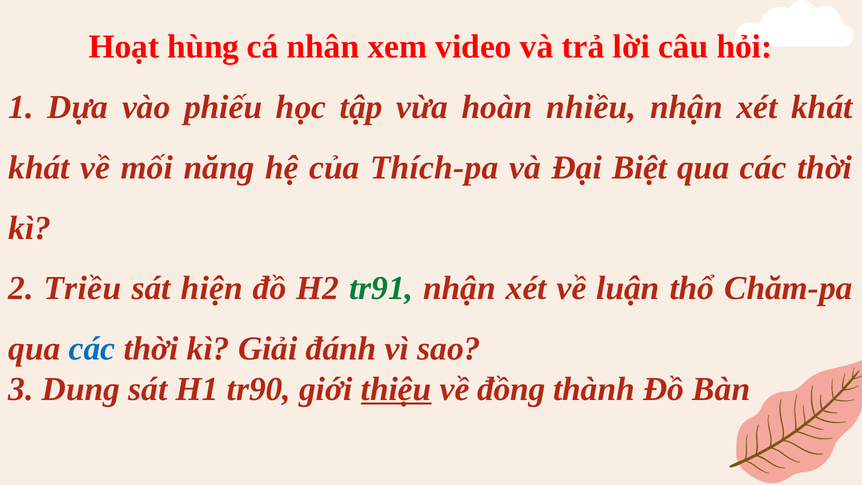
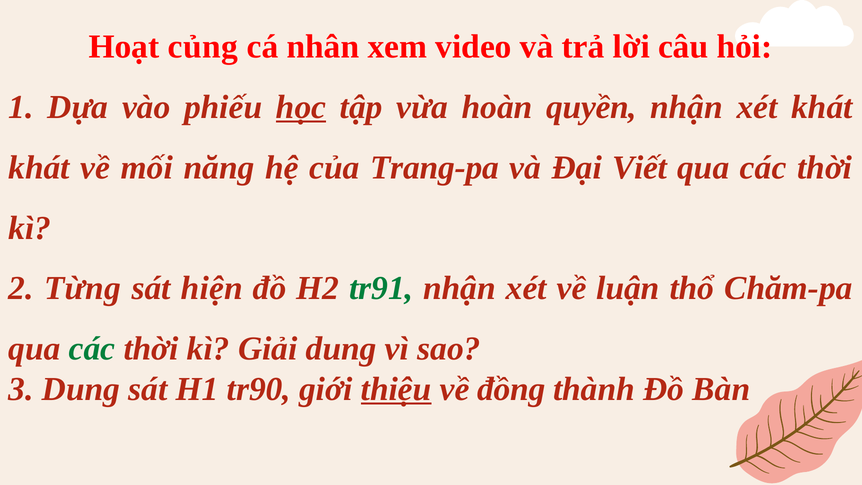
hùng: hùng -> củng (203, 47)
học underline: none -> present (301, 107)
nhiều: nhiều -> quyền (592, 107)
Thích-pa: Thích-pa -> Trang-pa (435, 168)
Biệt: Biệt -> Viết (640, 168)
Triều: Triều -> Từng (82, 288)
các colour: blue -> green (92, 349)
Giải đánh: đánh -> dung (341, 349)
